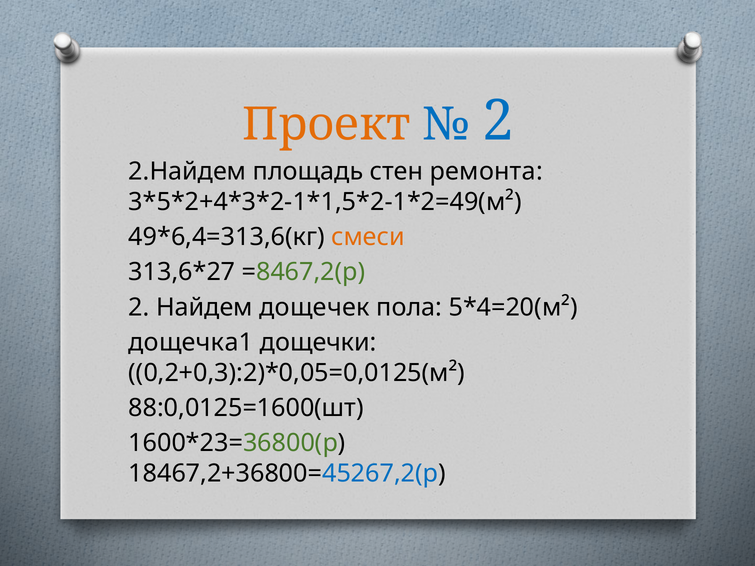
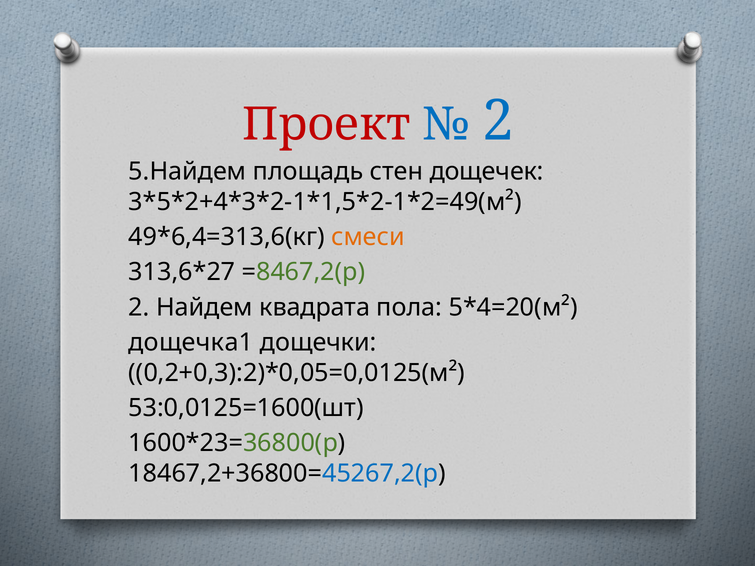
Проект colour: orange -> red (326, 125)
2.Найдем: 2.Найдем -> 5.Найдем (187, 172)
ремонта: ремонта -> дощечек (487, 172)
дощечек: дощечек -> квадрата (315, 308)
88:0,0125=1600(шт: 88:0,0125=1600(шт -> 53:0,0125=1600(шт (246, 408)
